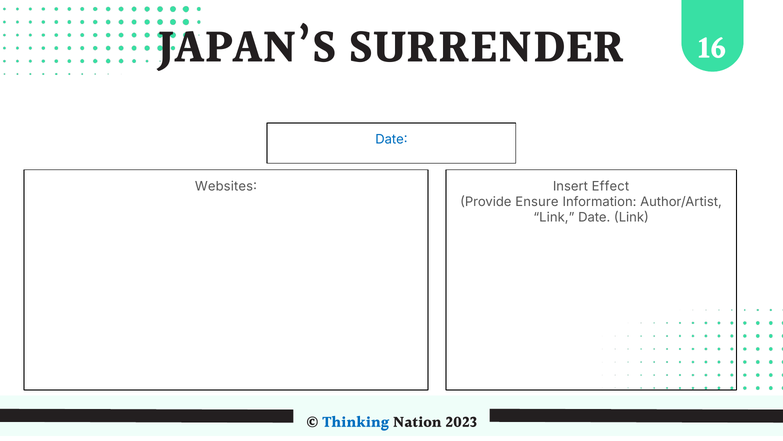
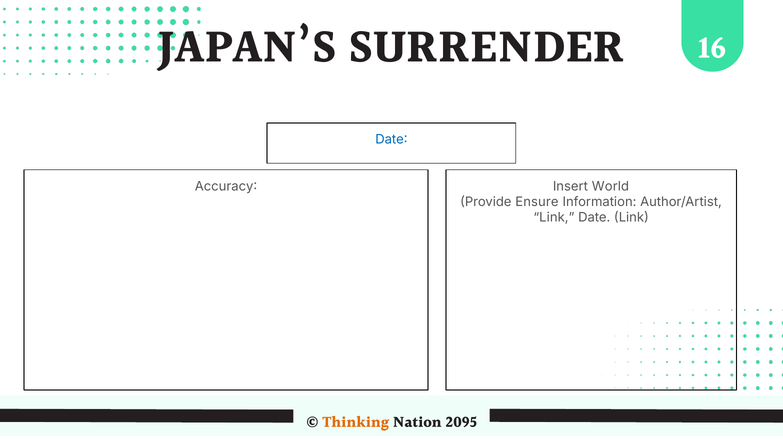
Websites: Websites -> Accuracy (226, 186)
Effect: Effect -> World (610, 186)
Thinking colour: blue -> orange (356, 422)
2023: 2023 -> 2095 (461, 422)
